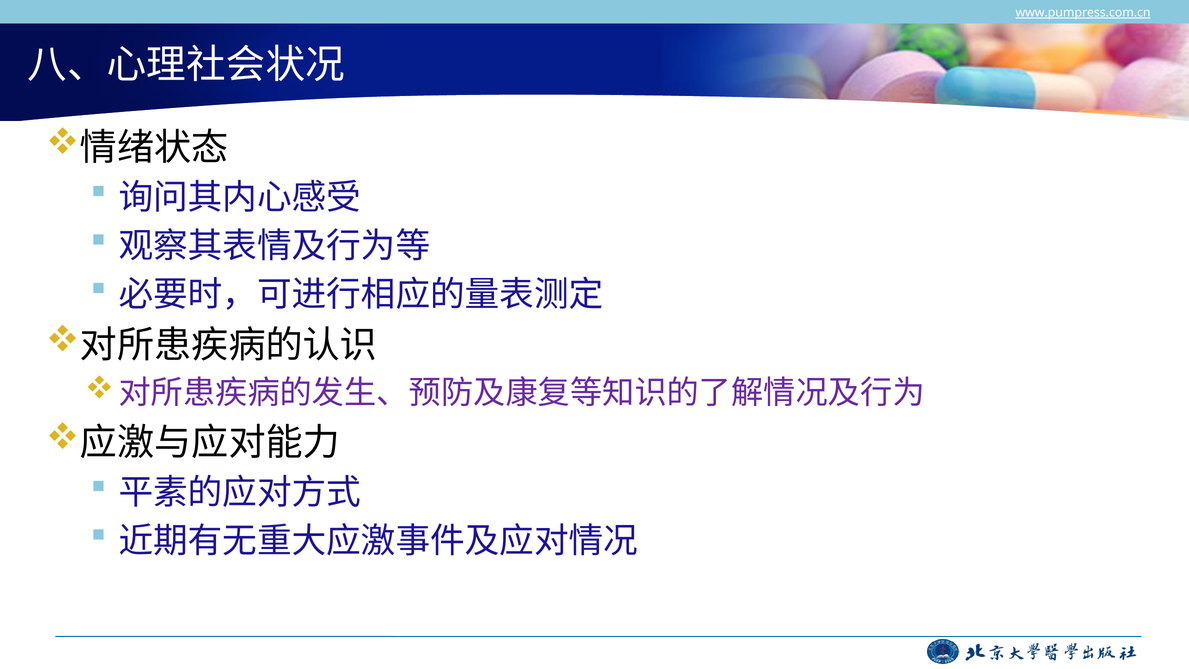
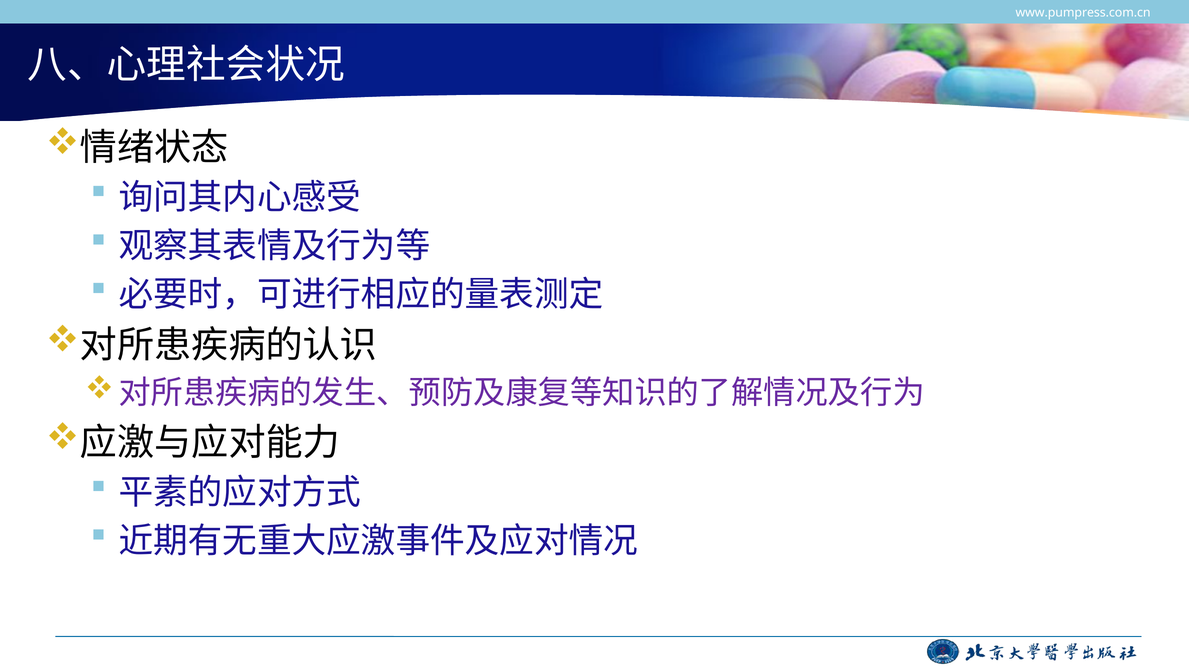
www.pumpress.com.cn underline: present -> none (1083, 13)
